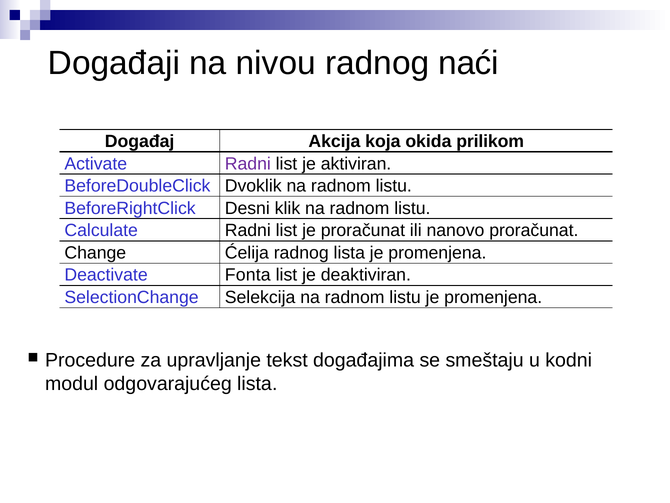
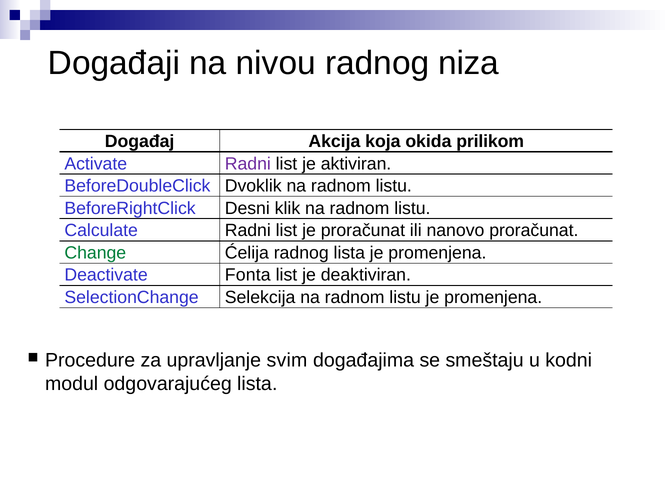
naći: naći -> niza (469, 63)
Change colour: black -> green (95, 253)
tekst: tekst -> svim (287, 360)
